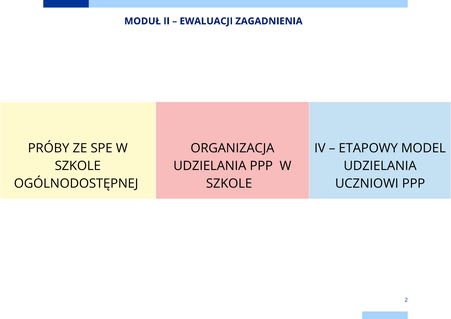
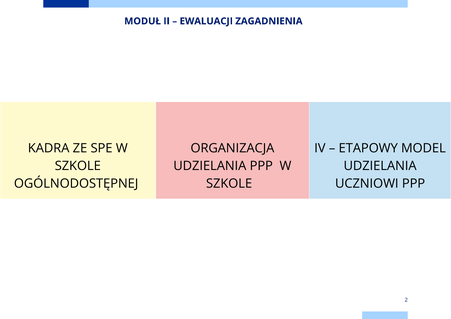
PRÓBY: PRÓBY -> KADRA (49, 148)
